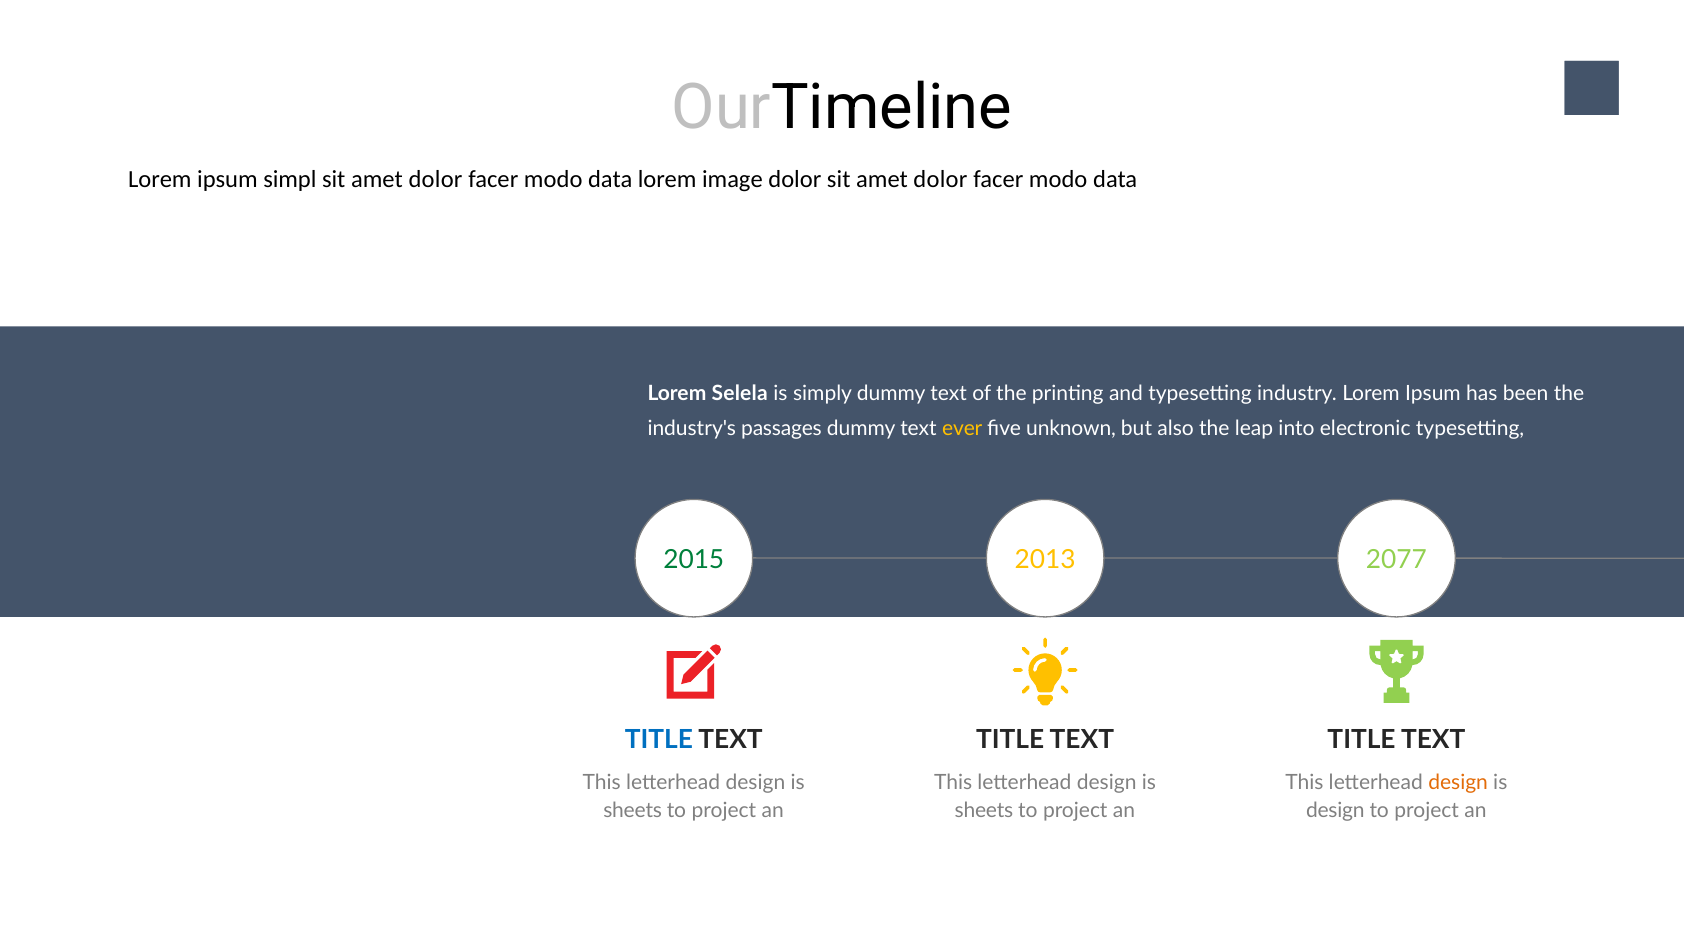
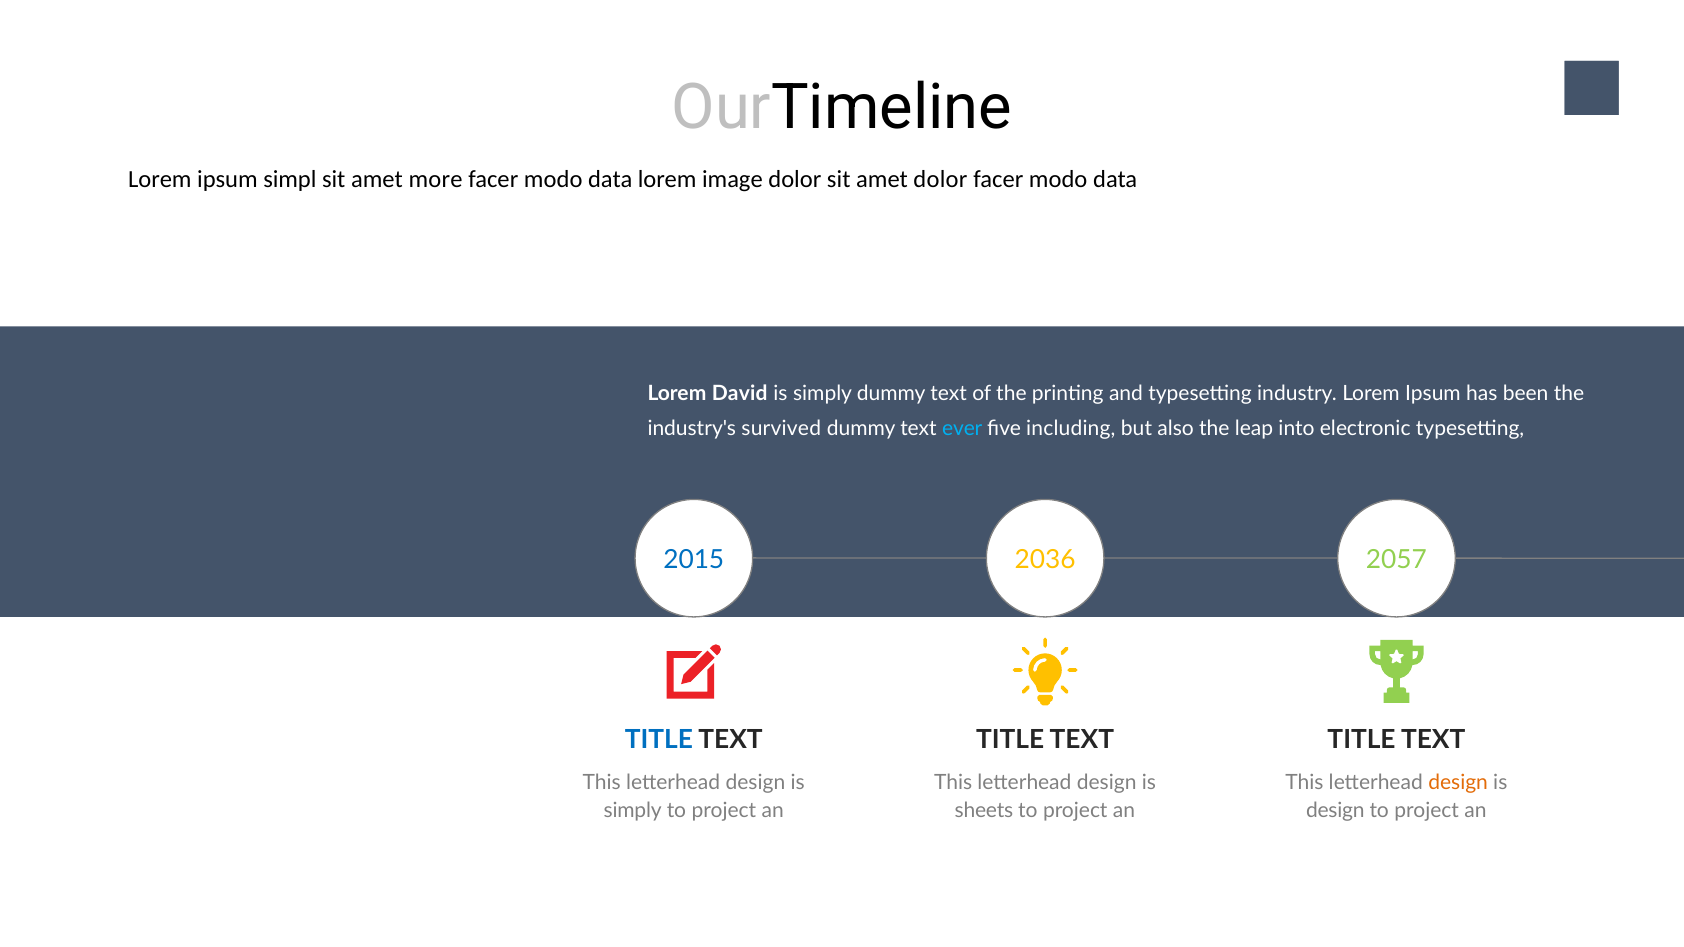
dolor: dolor -> more (436, 179)
Selela: Selela -> David (740, 394)
passages: passages -> survived (781, 429)
ever colour: yellow -> light blue (962, 429)
unknown: unknown -> including (1071, 429)
2015 colour: green -> blue (694, 560)
2013: 2013 -> 2036 (1045, 560)
2077: 2077 -> 2057 (1396, 560)
sheets: sheets -> simply (633, 811)
